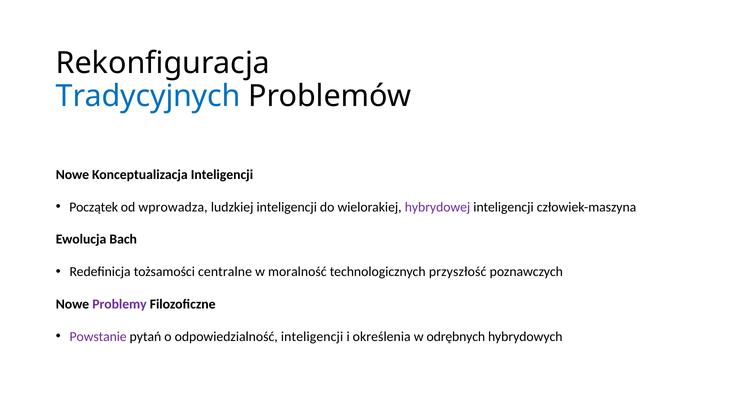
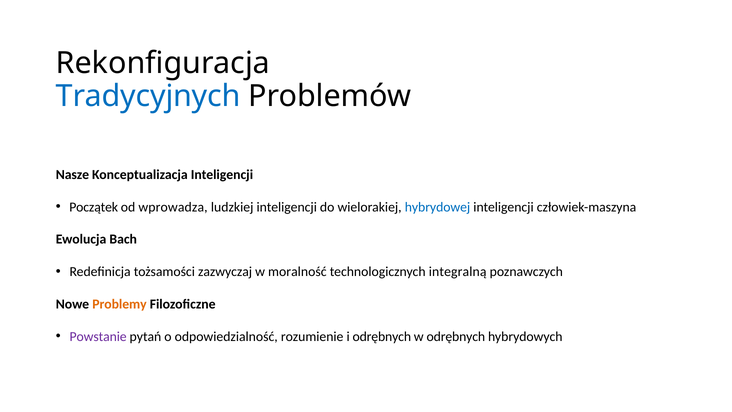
Nowe: Nowe -> Nasze (72, 175)
hybrydowej colour: purple -> blue (438, 207)
centralne: centralne -> zazwyczaj (225, 272)
przyszłość: przyszłość -> integralną (458, 272)
Problemy colour: purple -> orange (119, 304)
odpowiedzialność inteligencji: inteligencji -> rozumienie (312, 336)
i określenia: określenia -> odrębnych (382, 336)
